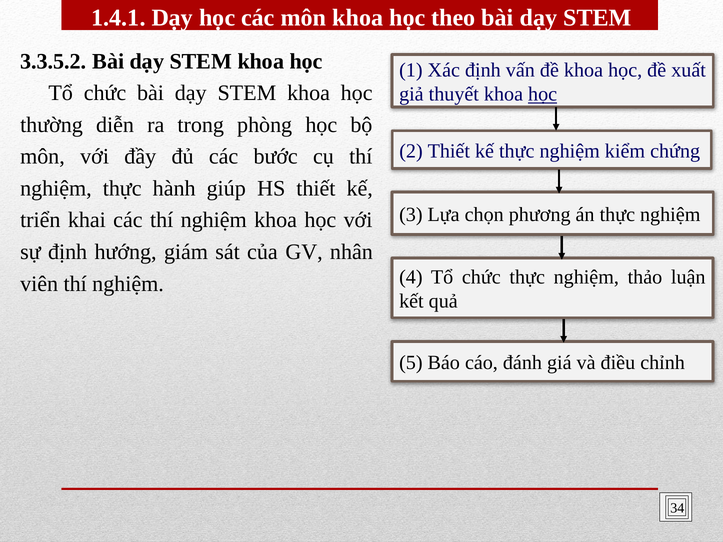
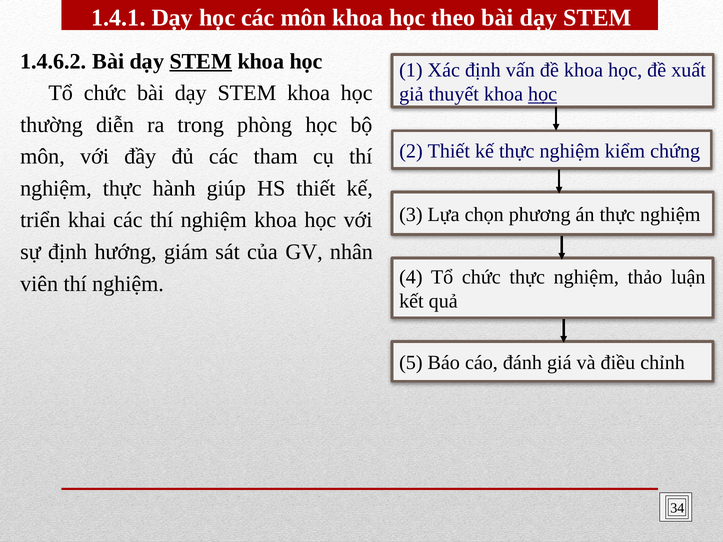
3.3.5.2: 3.3.5.2 -> 1.4.6.2 (53, 61)
STEM underline: none -> present (201, 61)
bước: bước -> tham (276, 157)
